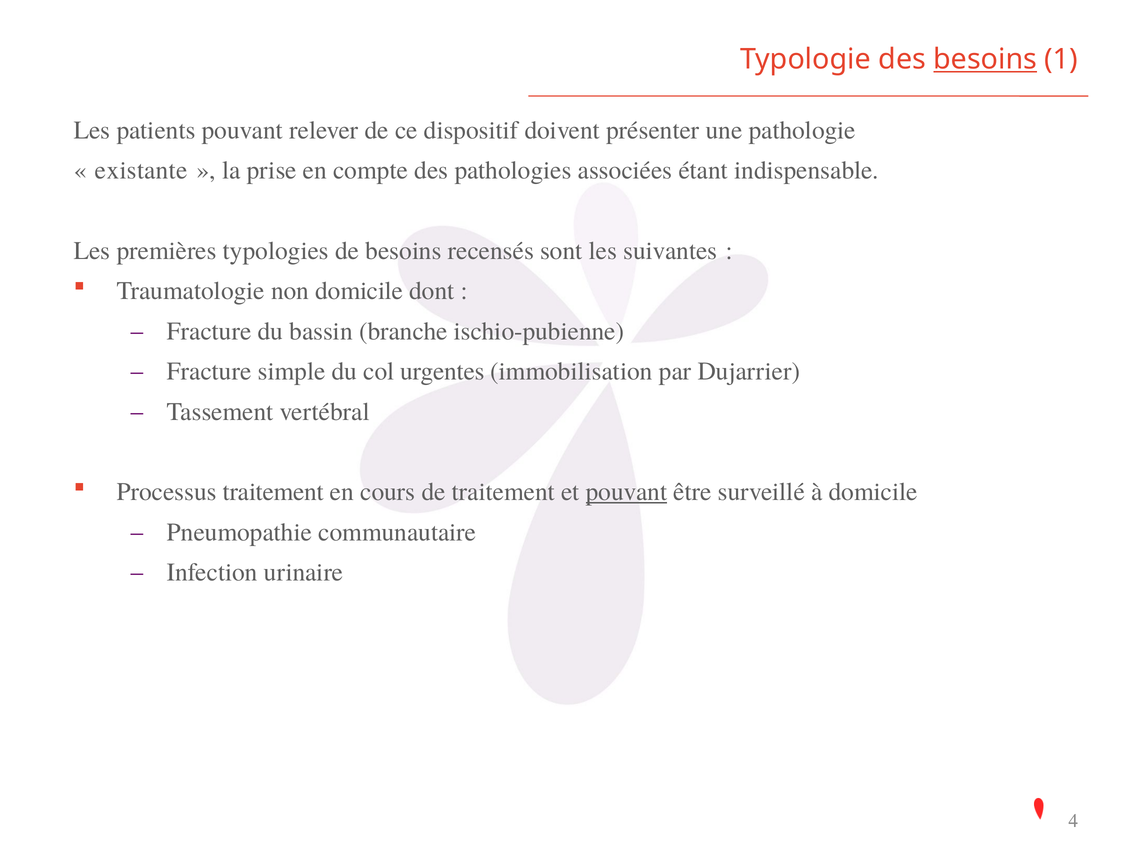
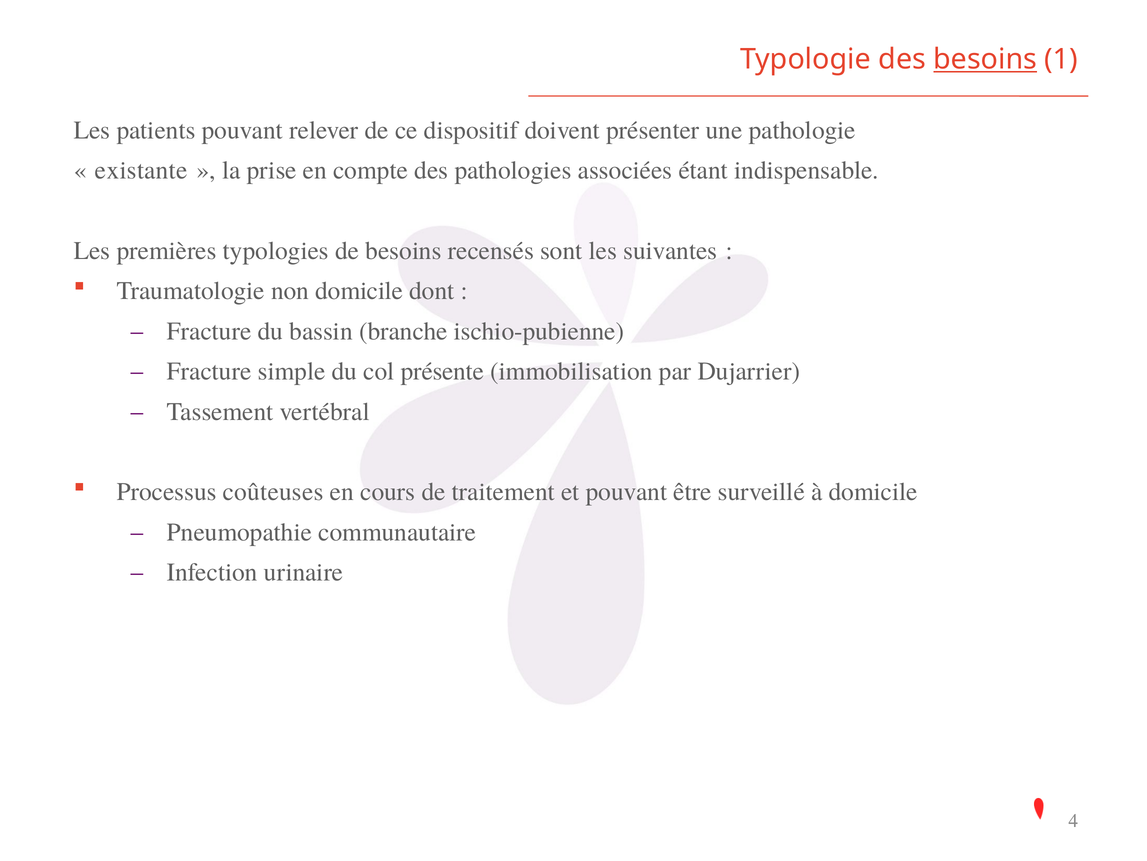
urgentes: urgentes -> présente (442, 371)
Processus traitement: traitement -> coûteuses (273, 492)
pouvant underline: present -> none (627, 492)
